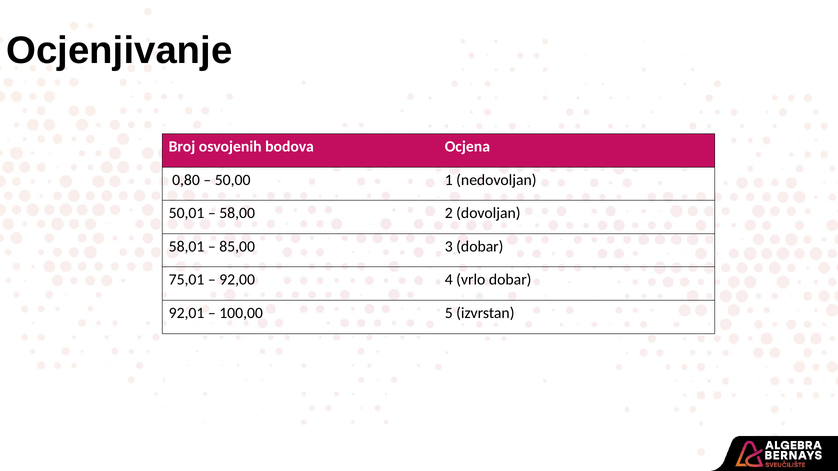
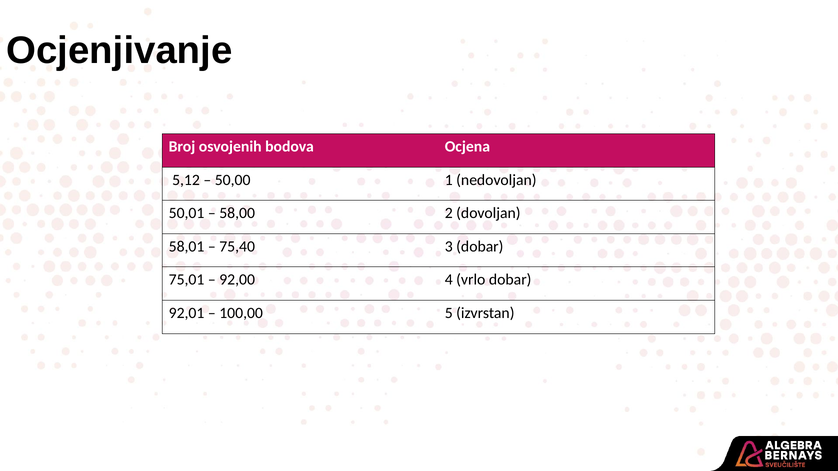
0,80: 0,80 -> 5,12 (186, 180)
85,00: 85,00 -> 75,40 (237, 247)
